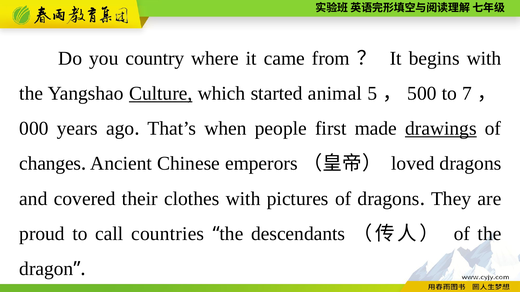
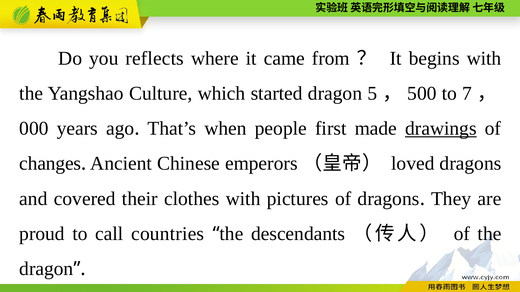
country: country -> reflects (155, 59)
Culture underline: present -> none (161, 94)
started animal: animal -> dragon (335, 94)
